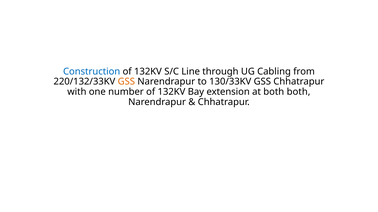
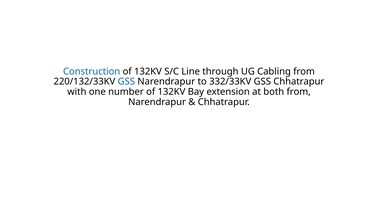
GSS colour: orange -> blue (126, 82)
130/33KV: 130/33KV -> 332/33KV (230, 82)
both both: both -> from (299, 92)
